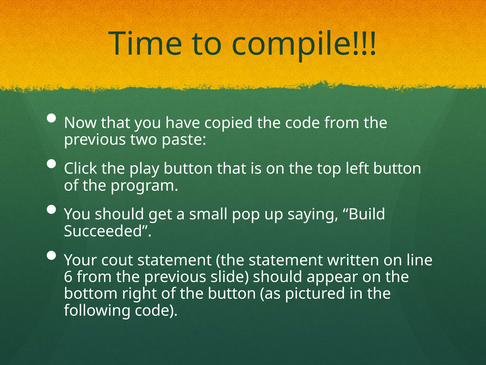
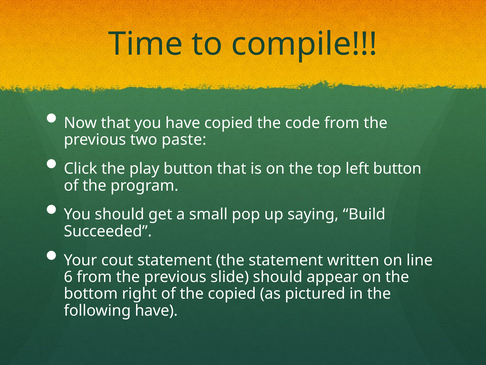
the button: button -> copied (232, 293)
following code: code -> have (156, 310)
